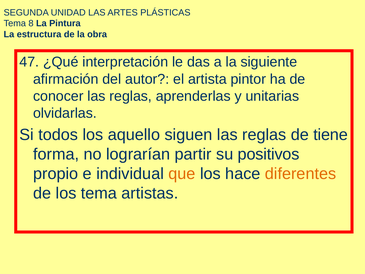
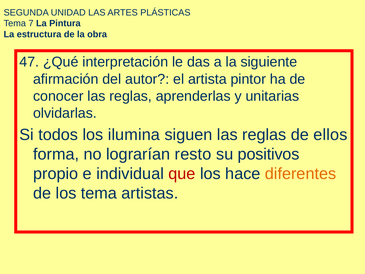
8: 8 -> 7 (31, 23)
aquello: aquello -> ilumina (134, 135)
tiene: tiene -> ellos (330, 135)
partir: partir -> resto (193, 154)
que colour: orange -> red (182, 174)
